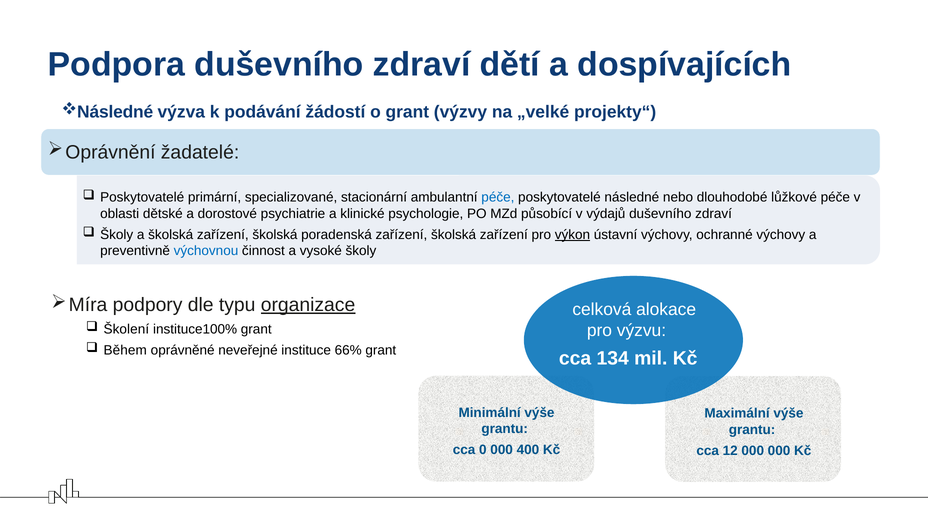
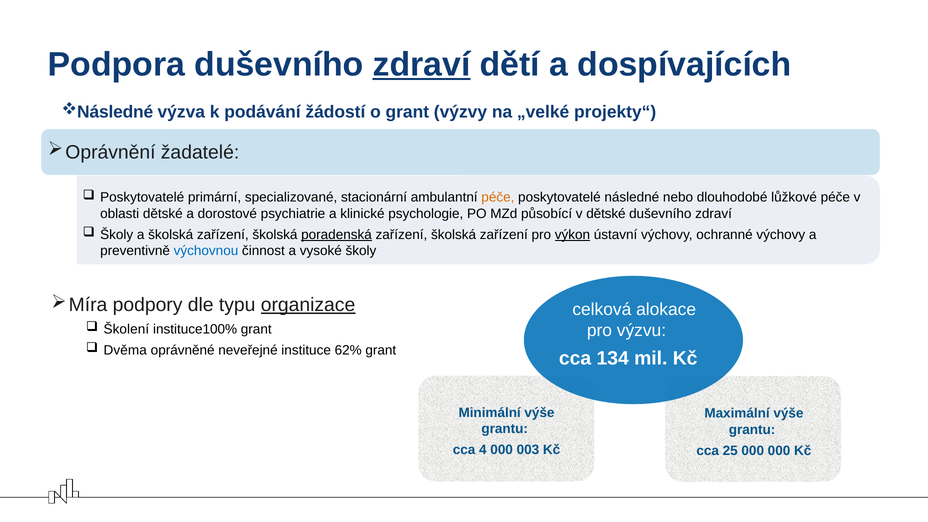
zdraví underline: none -> present (422, 65)
péče colour: blue -> orange (498, 197)
v výdajů: výdajů -> dětské (606, 214)
poradenská underline: none -> present (337, 235)
Během: Během -> Dvěma (125, 350)
66%: 66% -> 62% (348, 350)
0: 0 -> 4 (483, 450)
400: 400 -> 003 (528, 450)
12: 12 -> 25 (730, 451)
